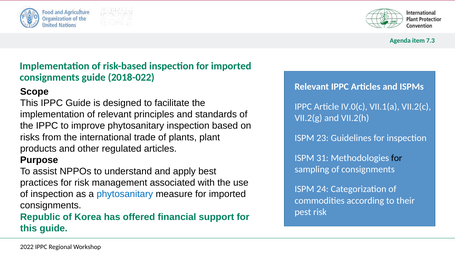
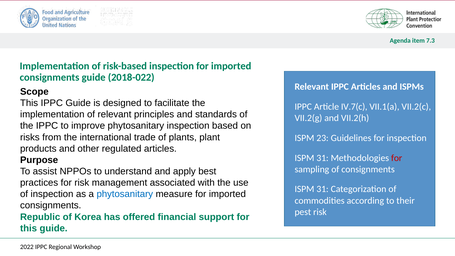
IV.0(c: IV.0(c -> IV.7(c (354, 107)
for colour: black -> red (397, 158)
24: 24 -> 31 (323, 189)
